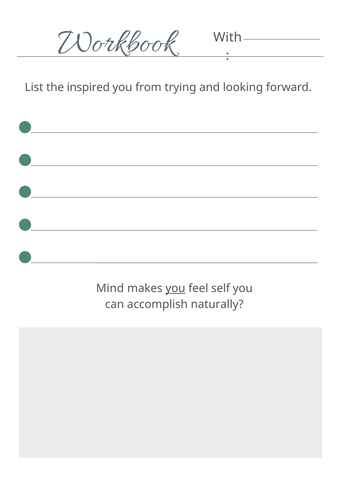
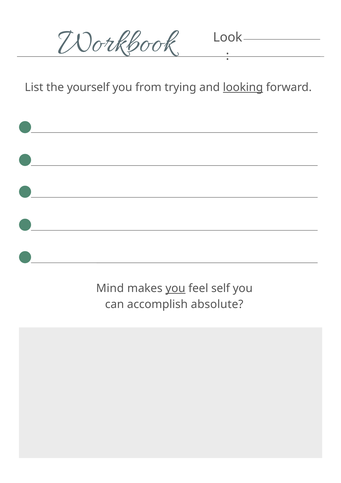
With: With -> Look (228, 37)
inspired: inspired -> yourself (88, 87)
looking underline: none -> present (243, 87)
naturally: naturally -> absolute (217, 304)
